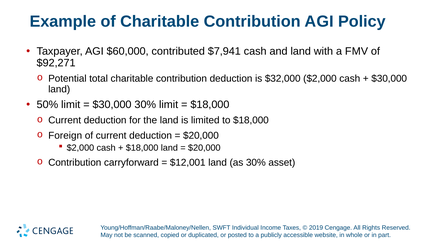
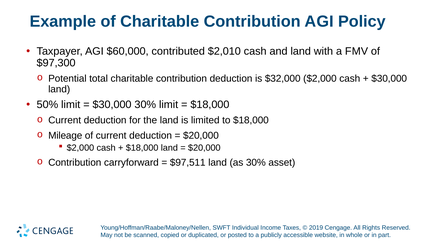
$7,941: $7,941 -> $2,010 (224, 51)
$92,271: $92,271 -> $97,300 (56, 63)
Foreign: Foreign -> Mileage (65, 136)
$12,001: $12,001 -> $97,511 (188, 163)
